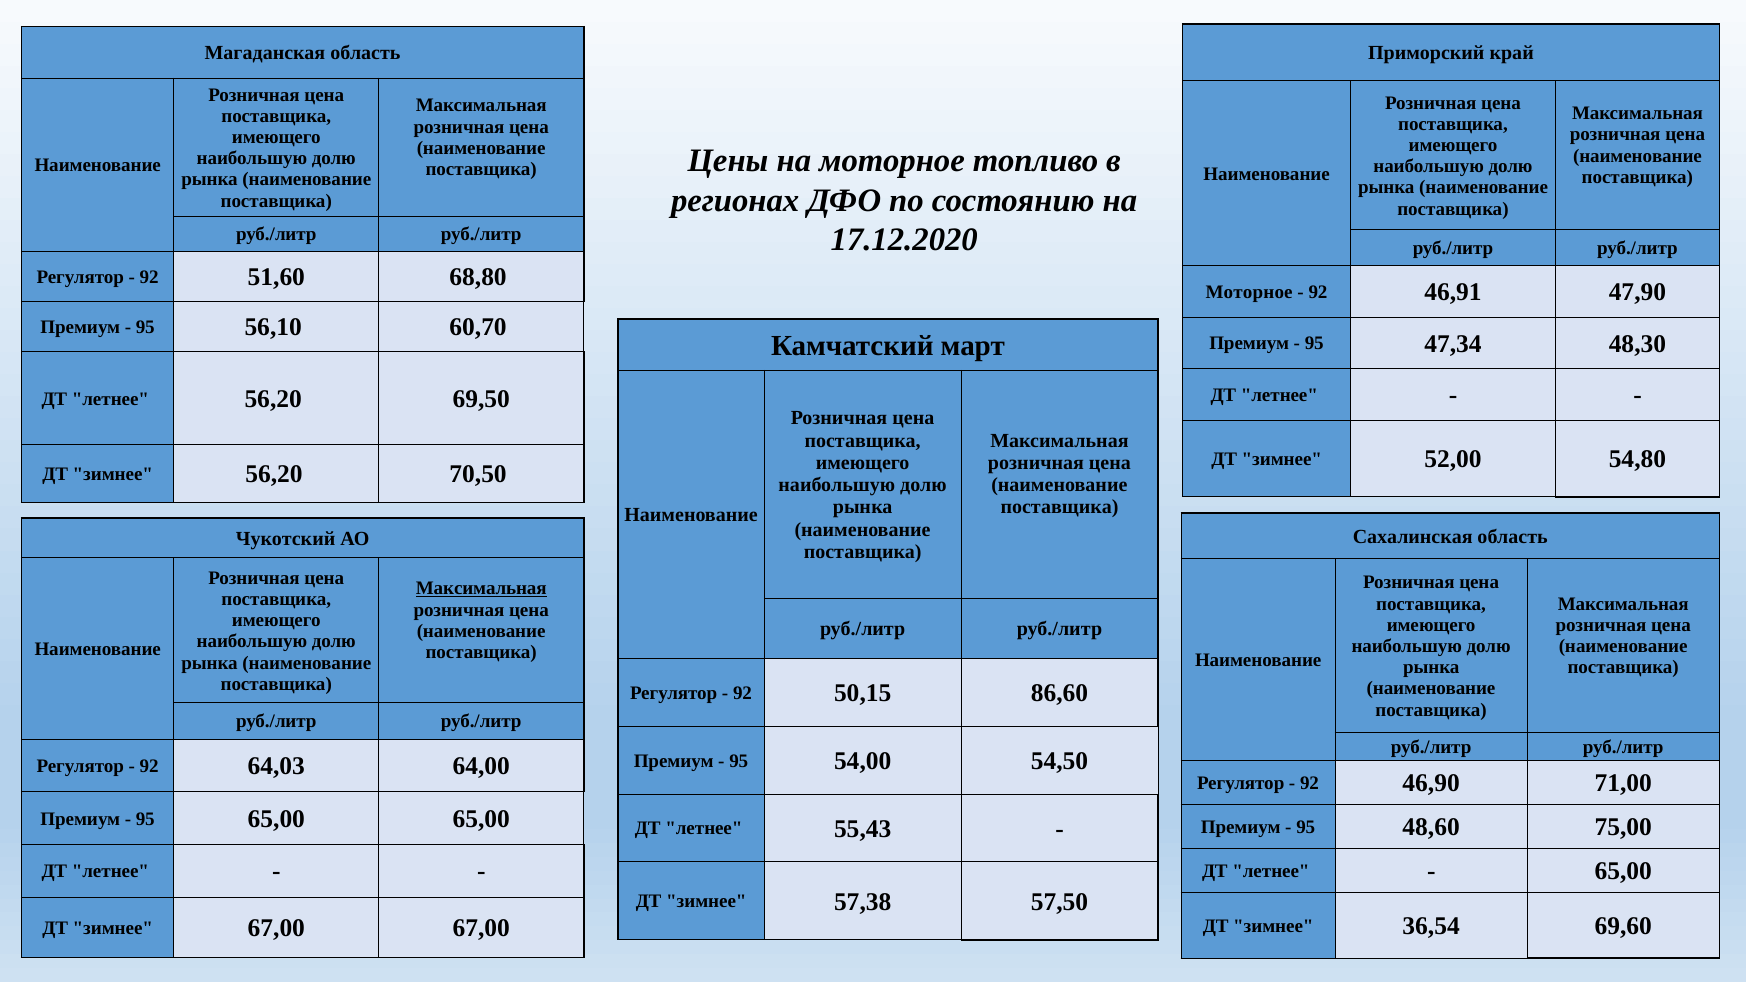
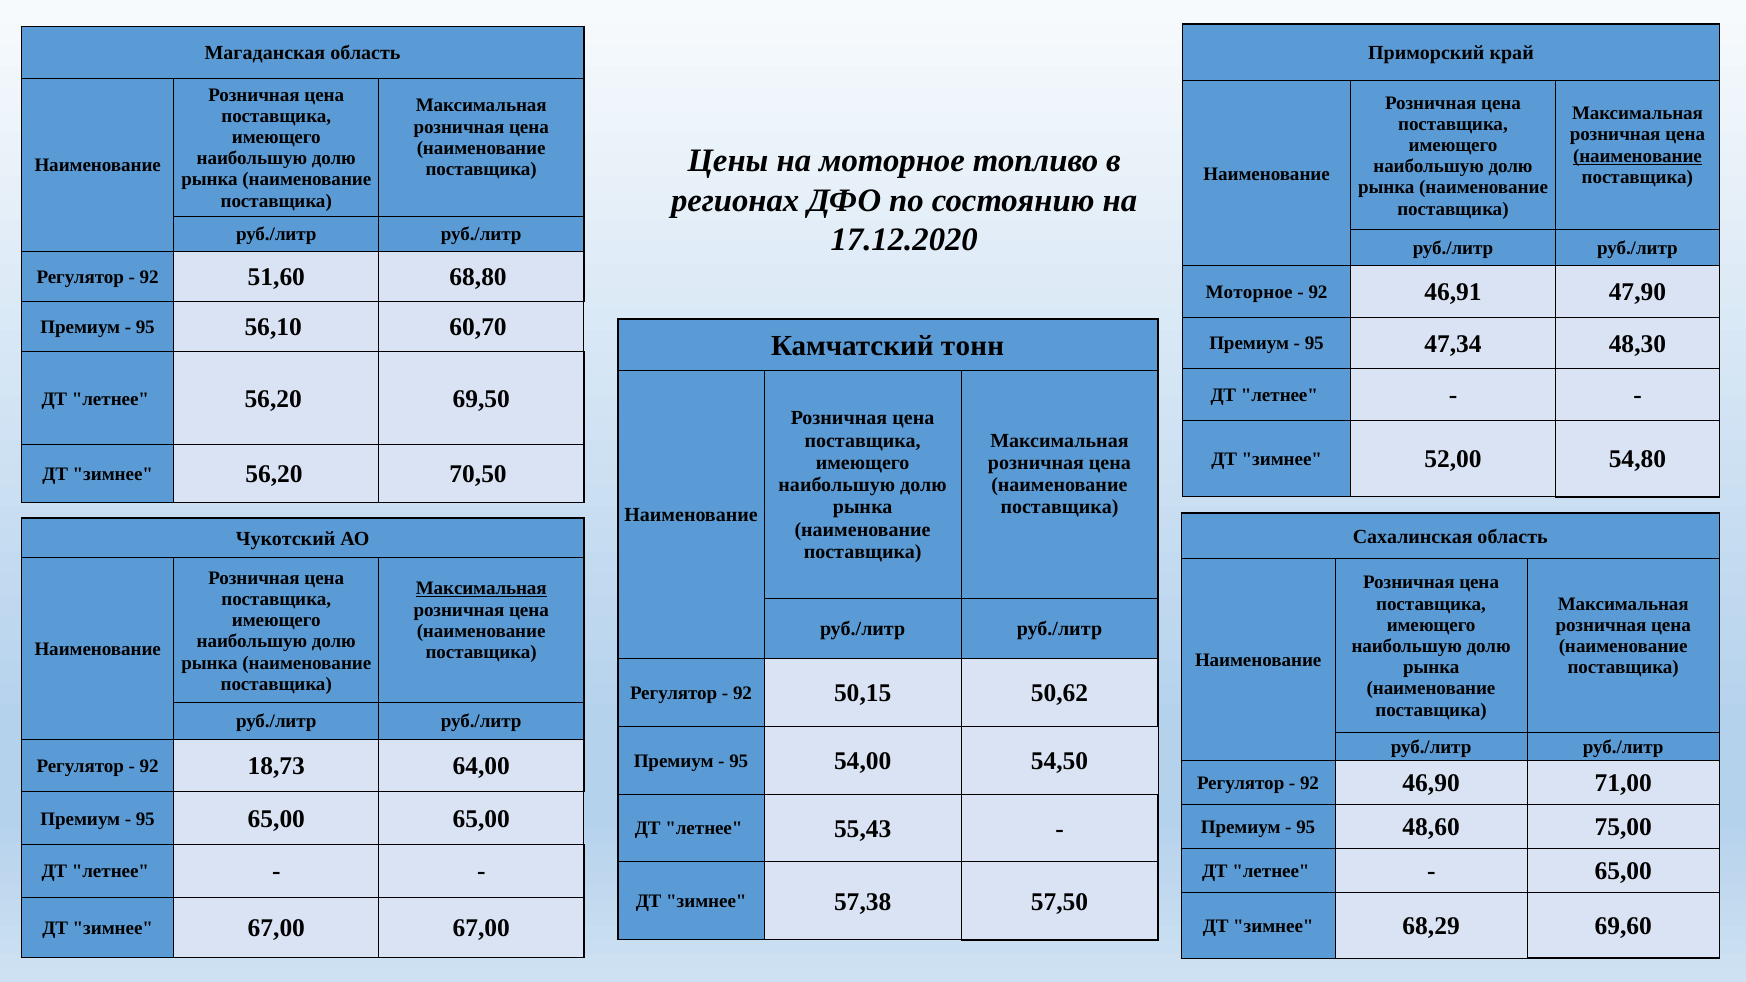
наименование underline: none -> present (1637, 156)
март: март -> тонн (973, 345)
86,60: 86,60 -> 50,62 (1060, 693)
64,03: 64,03 -> 18,73 (276, 766)
36,54: 36,54 -> 68,29 (1431, 926)
